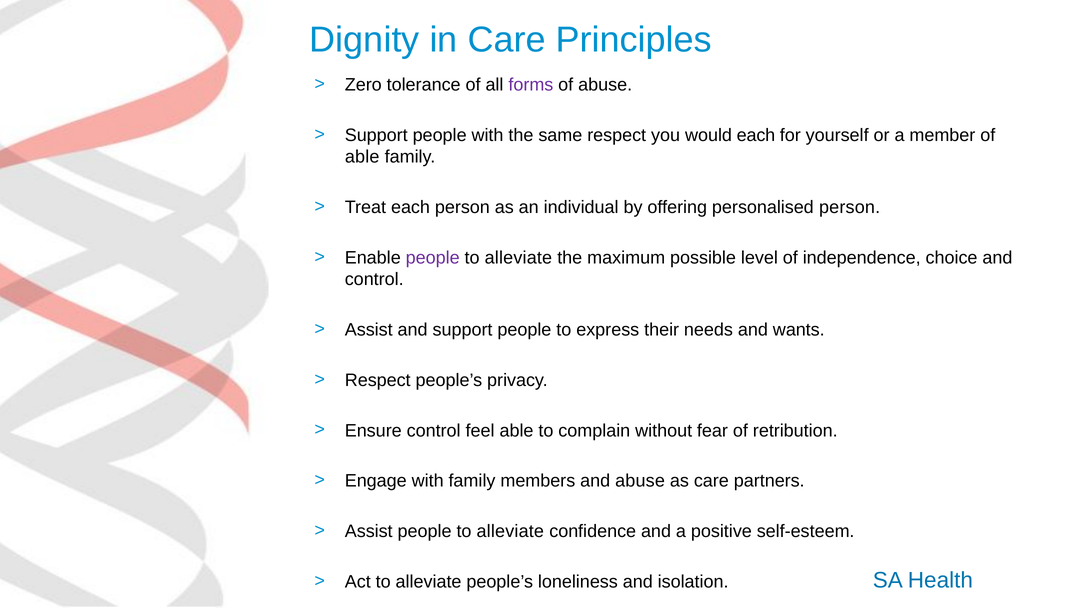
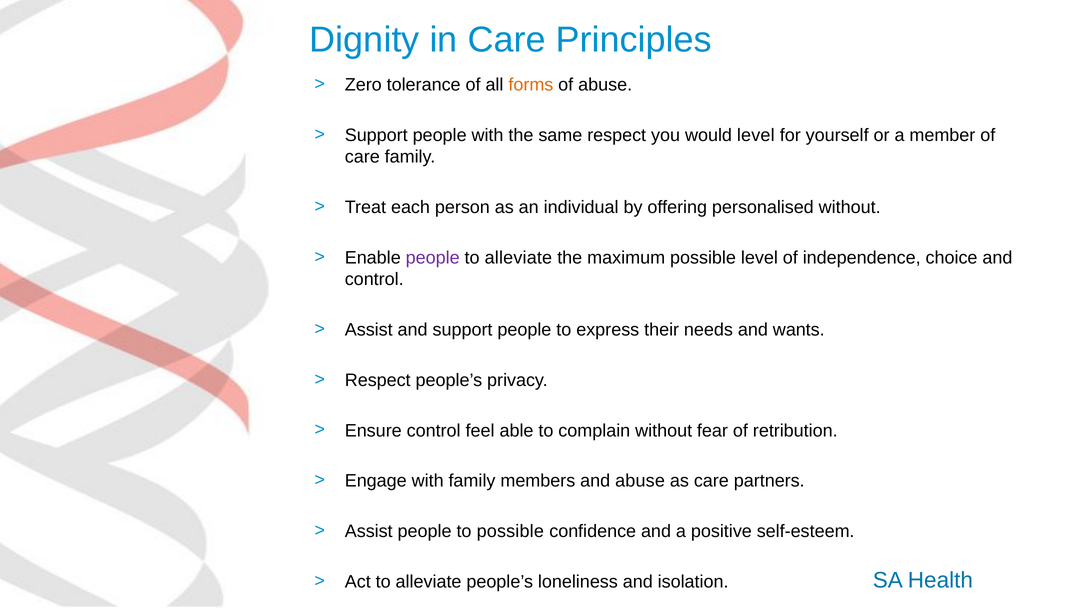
forms colour: purple -> orange (531, 85)
would each: each -> level (756, 135)
able: able -> care (362, 157)
personalised person: person -> without (850, 207)
Assist people to alleviate: alleviate -> possible (510, 532)
